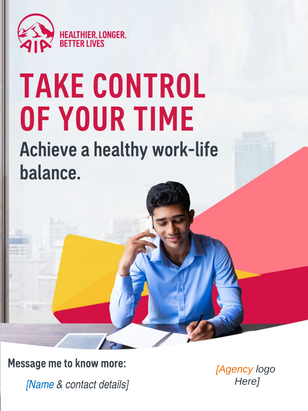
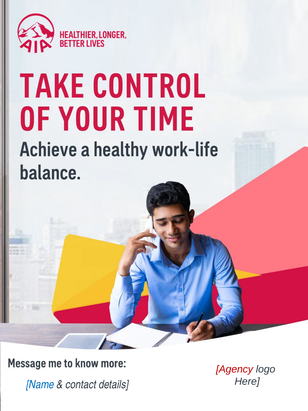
Agency colour: orange -> red (235, 369)
